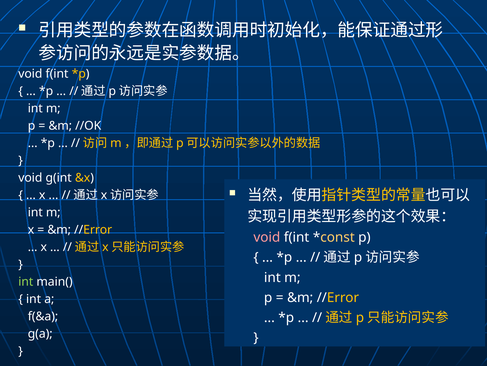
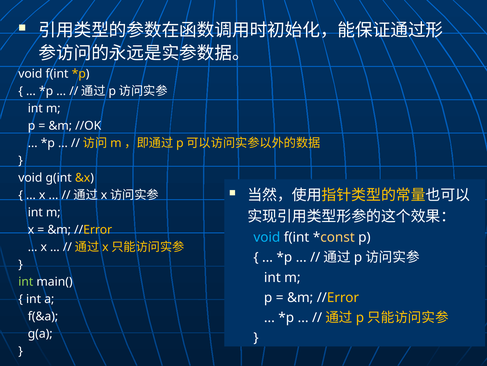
void colour: pink -> light blue (267, 237)
